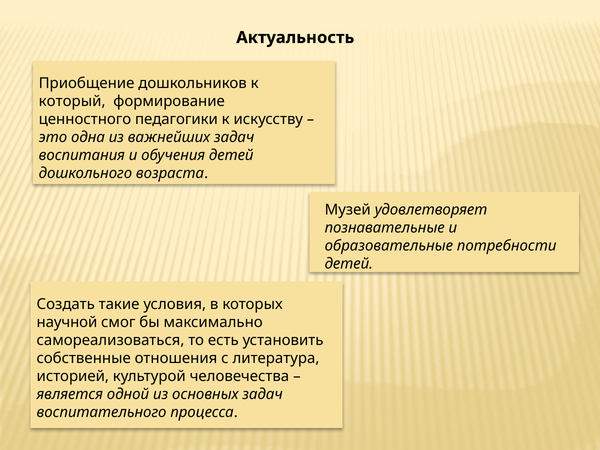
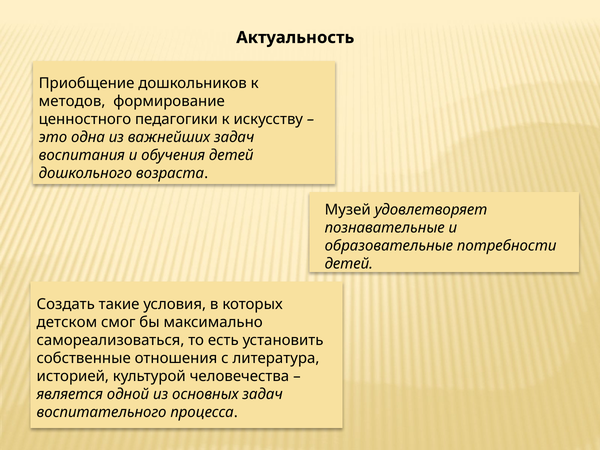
который: который -> методов (72, 101)
научной: научной -> детском (67, 322)
